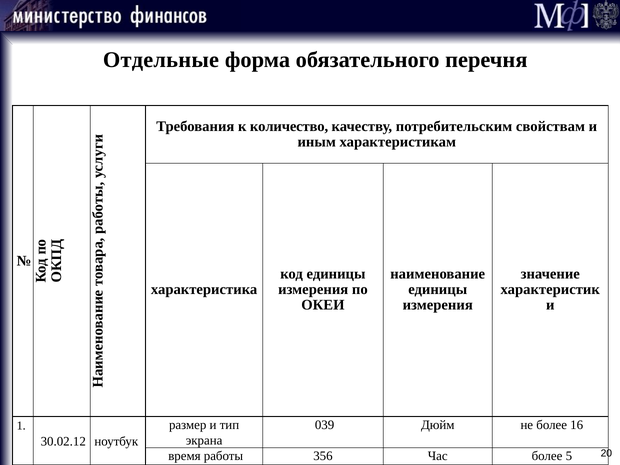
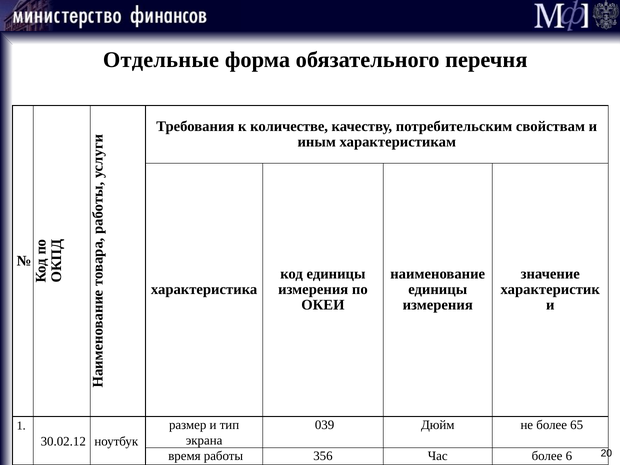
количество: количество -> количестве (289, 126)
16: 16 -> 65 (577, 425)
5: 5 -> 6 (569, 456)
